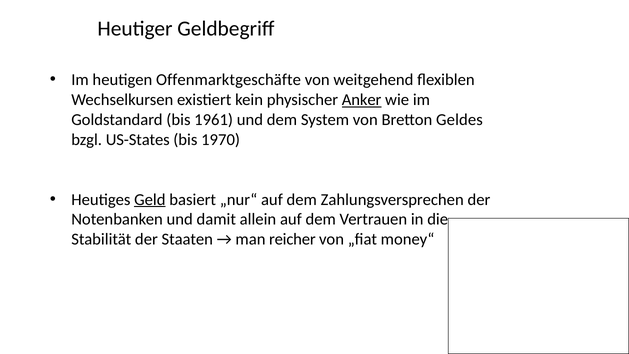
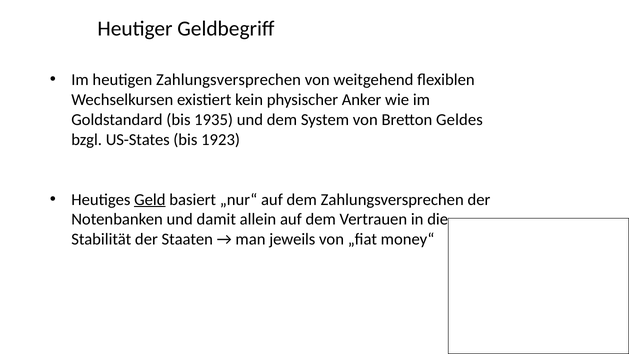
heutigen Offenmarktgeschäfte: Offenmarktgeschäfte -> Zahlungsversprechen (229, 80)
Anker underline: present -> none (362, 100)
1961: 1961 -> 1935 (214, 120)
1970: 1970 -> 1923 (221, 140)
reicher: reicher -> jeweils (292, 239)
